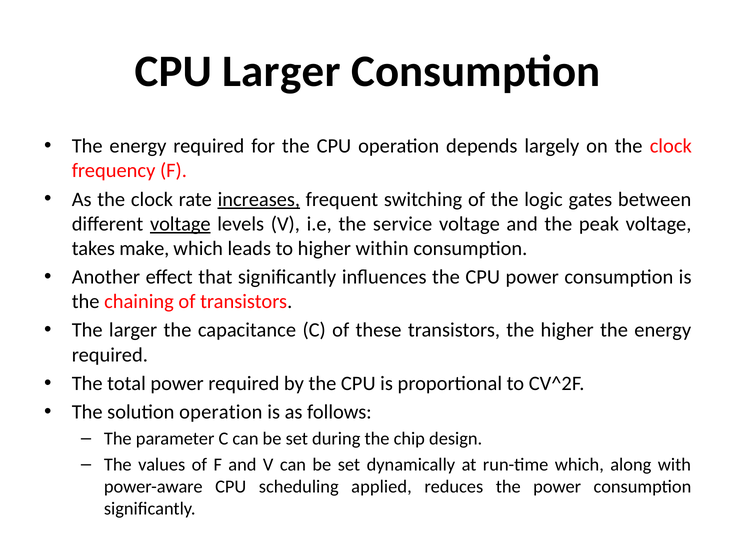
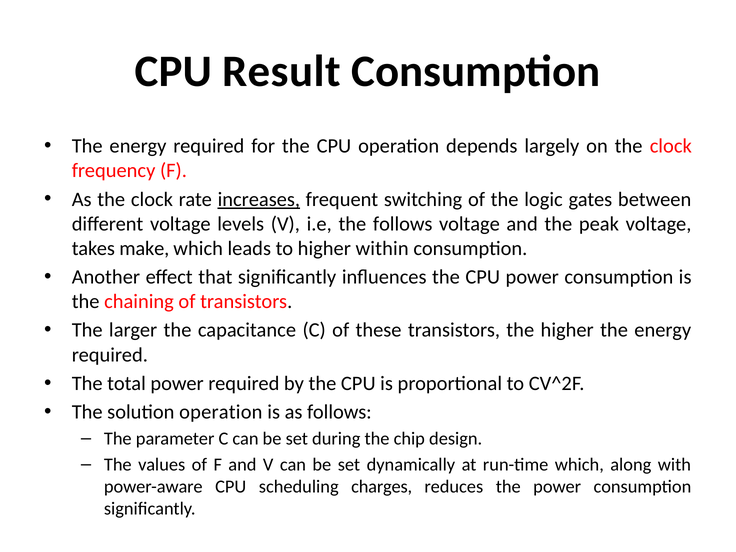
CPU Larger: Larger -> Result (281, 71)
voltage underline: present -> none (180, 224)
the service: service -> follows (403, 224)
applied: applied -> charges (382, 487)
